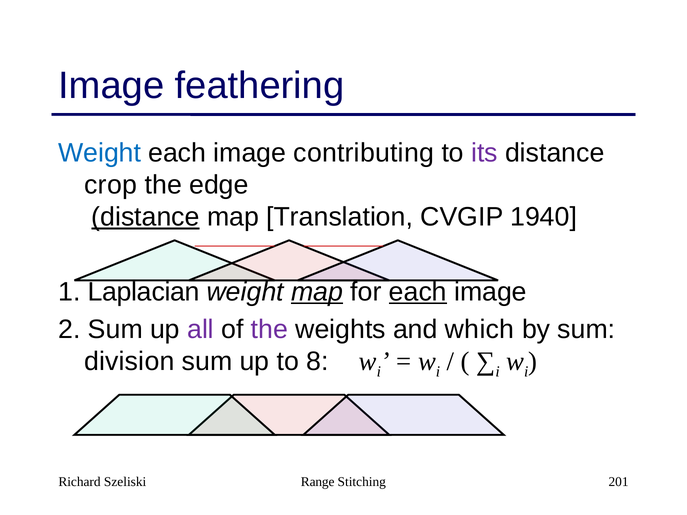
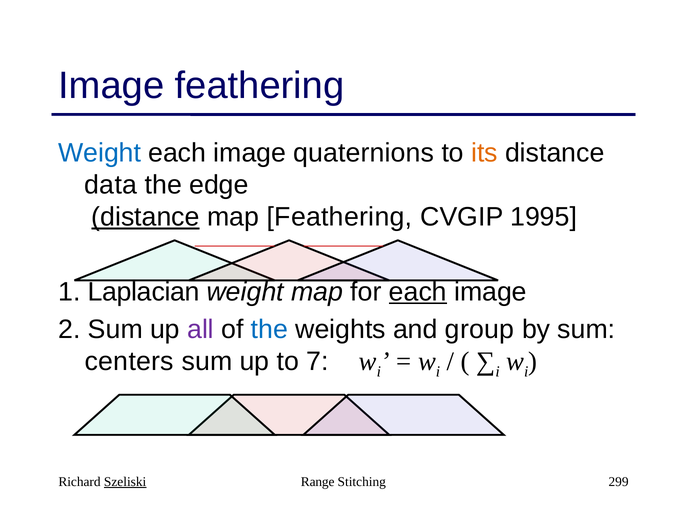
contributing: contributing -> quaternions (364, 153)
its colour: purple -> orange (484, 153)
crop: crop -> data (111, 185)
map Translation: Translation -> Feathering (340, 217)
1940: 1940 -> 1995 (544, 217)
map underline: present -> none (317, 292)
the colour: purple -> blue (269, 329)
which: which -> group (480, 329)
division: division -> centers (129, 362)
8: 8 -> 7 (317, 362)
Szeliski underline: none -> present (125, 482)
201: 201 -> 299 (619, 482)
